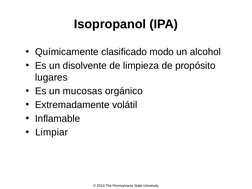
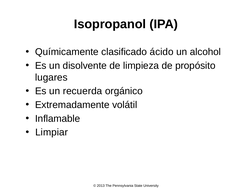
modo: modo -> ácido (162, 52)
mucosas: mucosas -> recuerda (83, 91)
